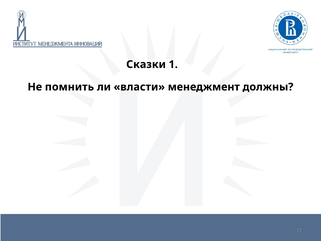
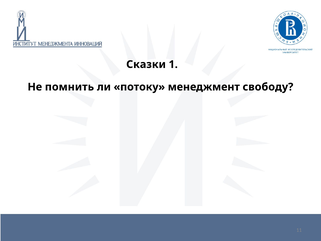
власти: власти -> потоку (139, 87)
должны: должны -> свободу (268, 87)
